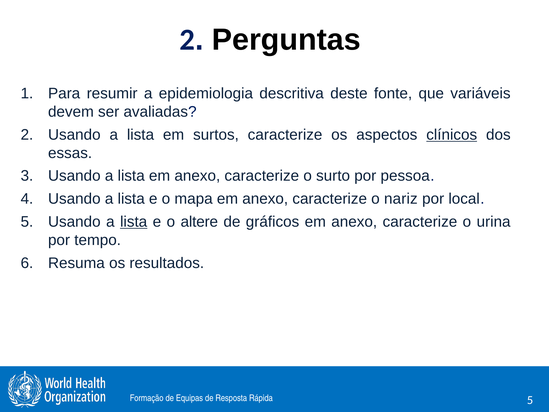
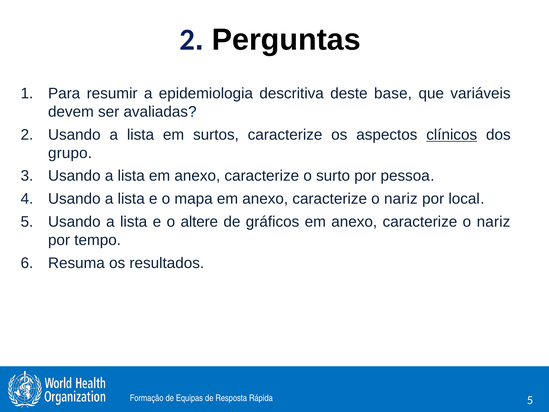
fonte: fonte -> base (393, 93)
essas: essas -> grupo (70, 153)
lista underline: present -> none (134, 222)
urina: urina -> nariz (494, 222)
